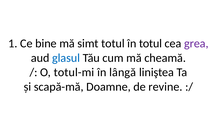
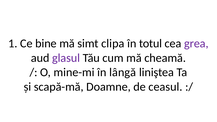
simt totul: totul -> clipa (113, 43)
glasul colour: blue -> purple (66, 58)
totul-mi: totul-mi -> mine-mi (74, 72)
revine: revine -> ceasul (165, 87)
